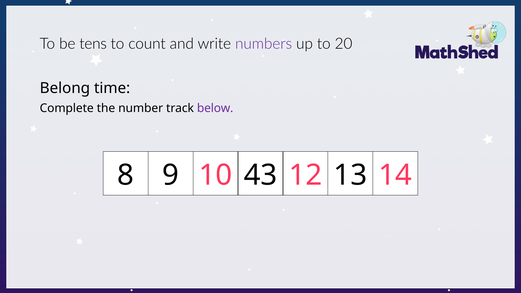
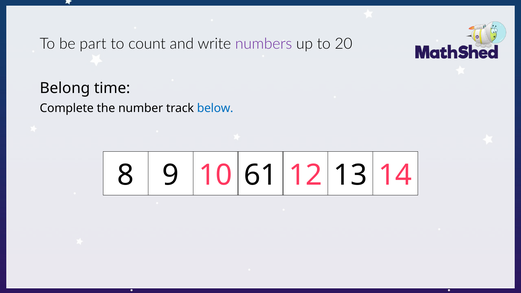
tens: tens -> part (93, 44)
below colour: purple -> blue (215, 108)
43: 43 -> 61 (261, 175)
